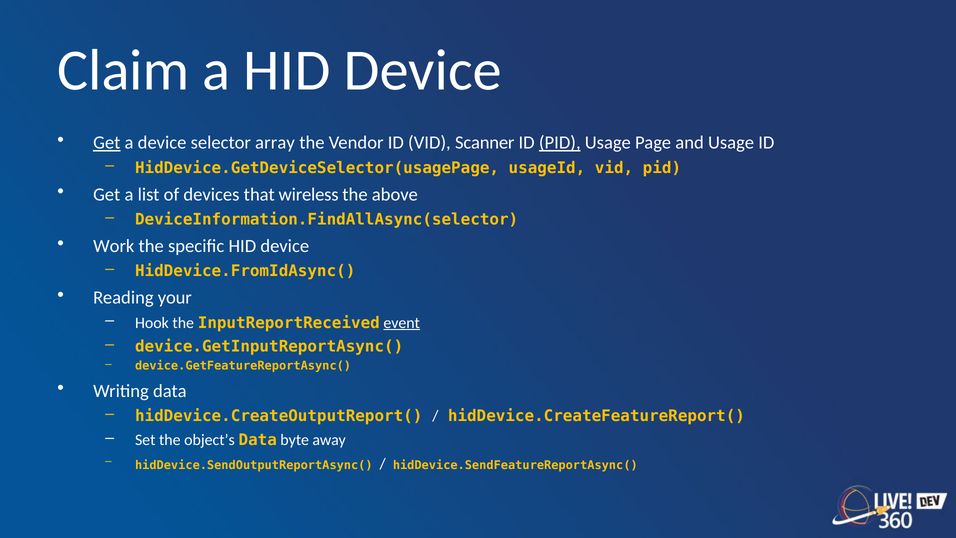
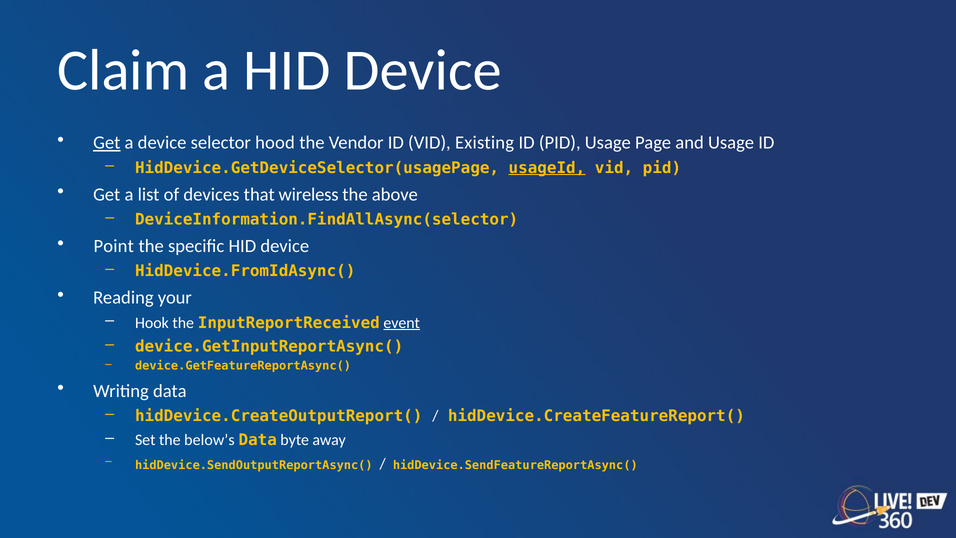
array: array -> hood (275, 143)
Scanner: Scanner -> Existing (485, 143)
PID underline: present -> none (560, 143)
usageId underline: none -> present (547, 168)
Work: Work -> Point (114, 246)
object’s: object’s -> below’s (209, 440)
